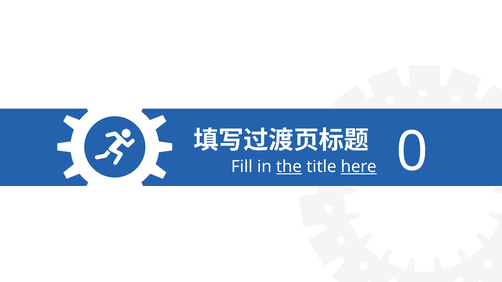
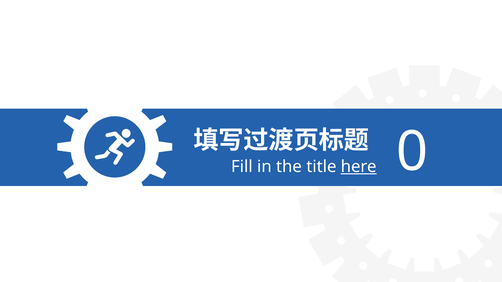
the underline: present -> none (289, 167)
